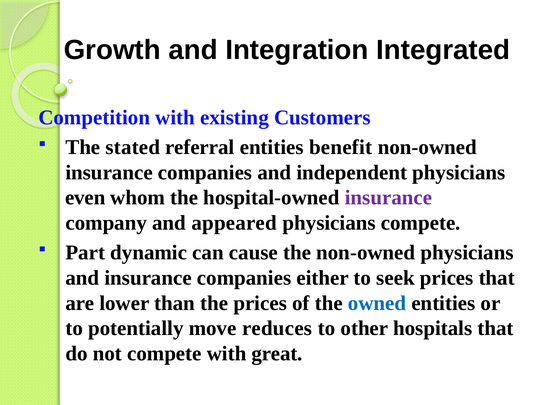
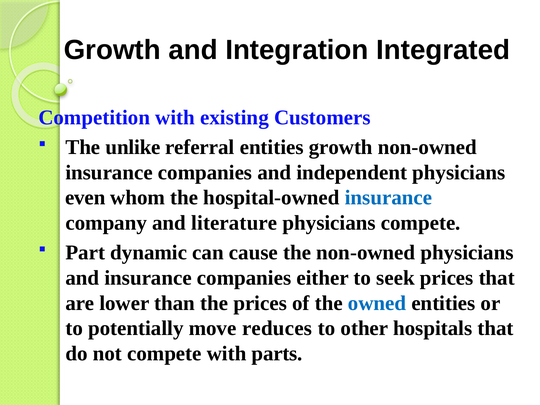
stated: stated -> unlike (133, 147)
entities benefit: benefit -> growth (341, 147)
insurance colour: purple -> blue (388, 198)
appeared: appeared -> literature (234, 223)
great: great -> parts (277, 354)
